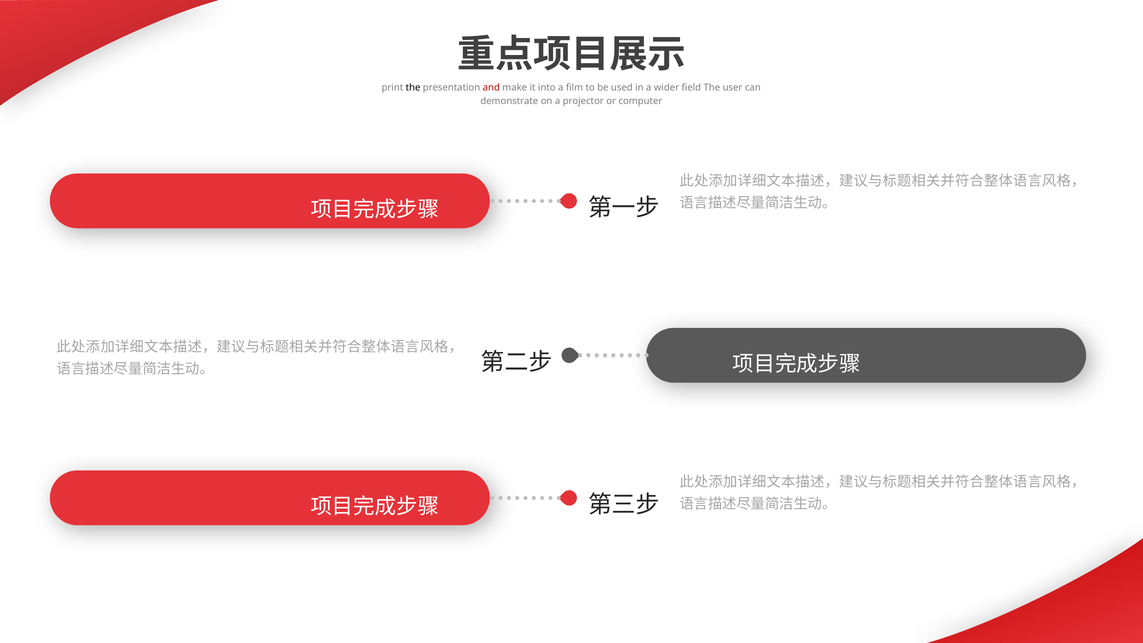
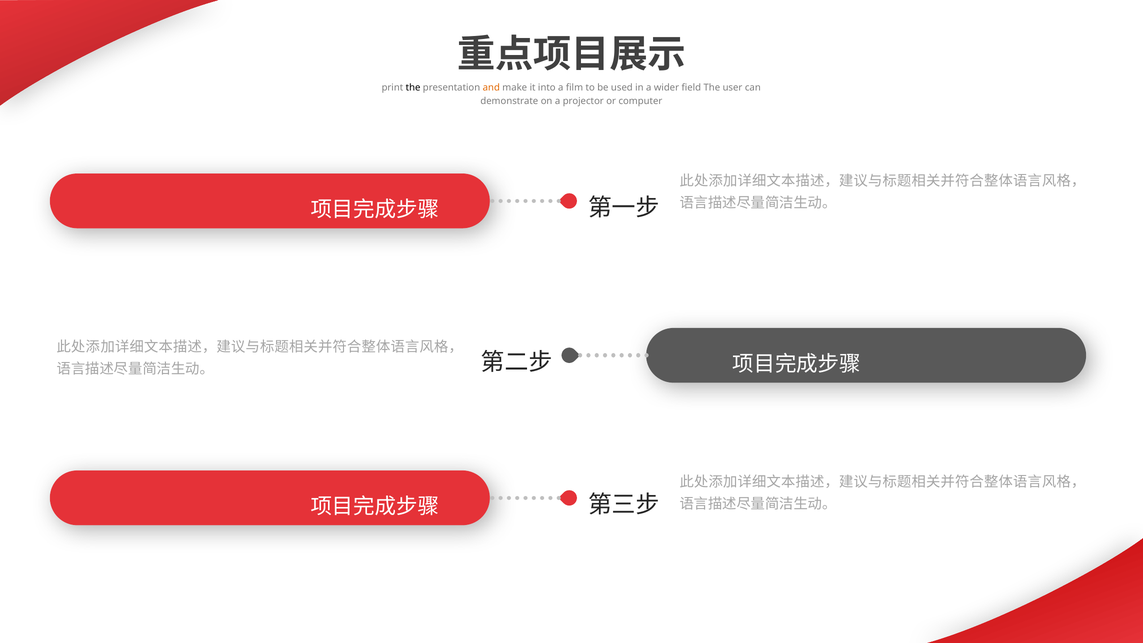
and colour: red -> orange (491, 88)
